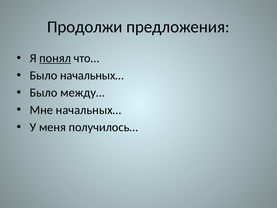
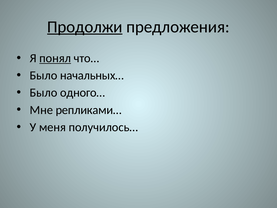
Продолжи underline: none -> present (85, 27)
между…: между… -> одного… (83, 93)
Мне начальных…: начальных… -> репликами… (89, 110)
